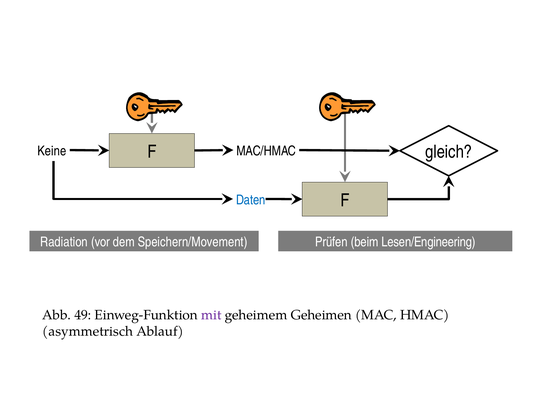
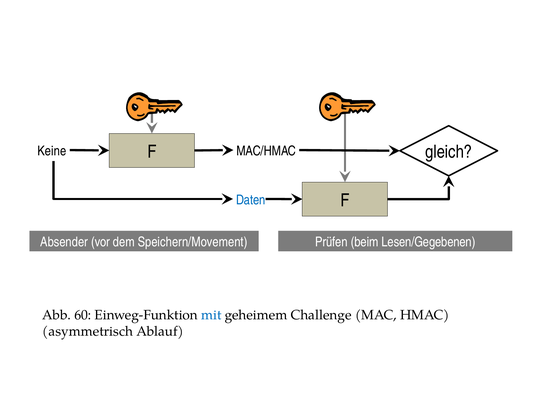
Radiation: Radiation -> Absender (64, 242)
Lesen/Engineering: Lesen/Engineering -> Lesen/Gegebenen (428, 242)
49: 49 -> 60 (83, 315)
mit colour: purple -> blue (211, 315)
Geheimen: Geheimen -> Challenge (321, 315)
